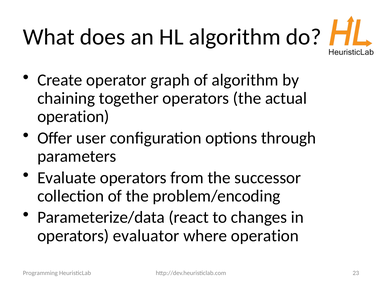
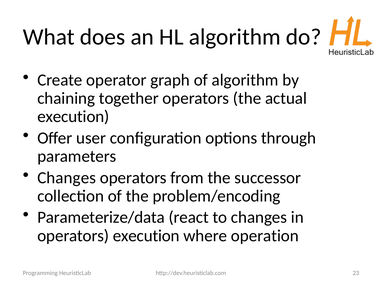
operation: operation -> execution (73, 117)
Evaluate: Evaluate -> Changes (67, 178)
operators evaluator: evaluator -> execution (146, 236)
